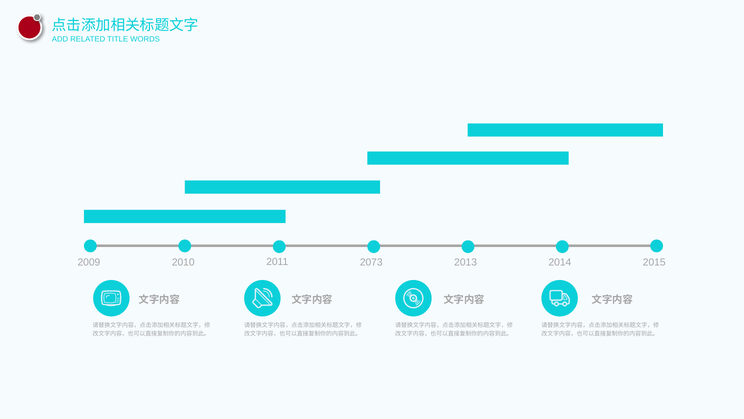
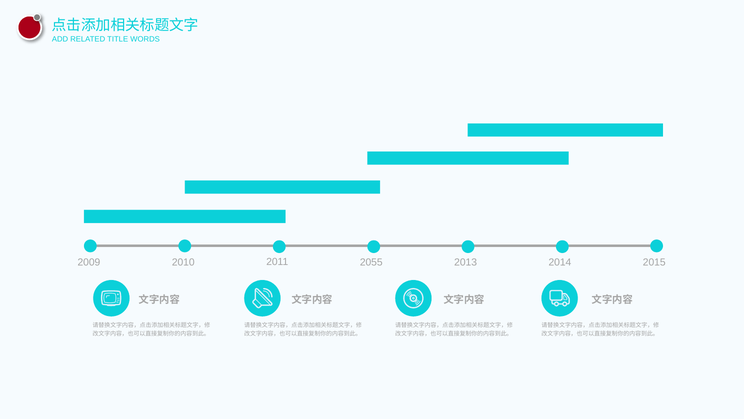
2073: 2073 -> 2055 (371, 262)
